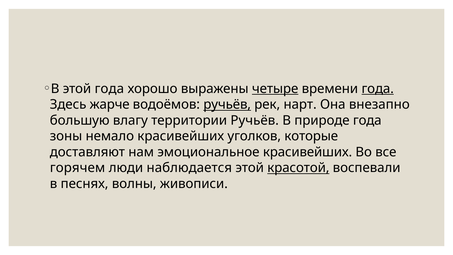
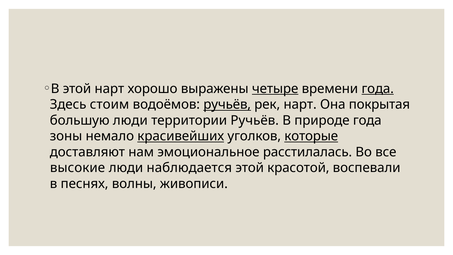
этой года: года -> нарт (109, 89)
жарче: жарче -> стоим (109, 104)
внезапно: внезапно -> покрытая (379, 104)
большую влагу: влагу -> люди (130, 120)
красивейших underline: none -> present (181, 136)
которые underline: none -> present (311, 136)
эмоциональное красивейших: красивейших -> расстилалась (308, 152)
горячем: горячем -> высокие (78, 168)
красотой underline: present -> none (298, 168)
